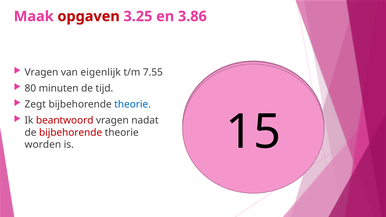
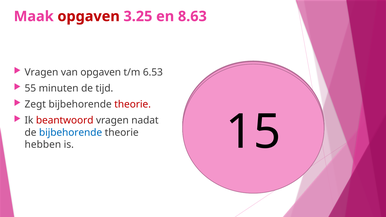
3.86: 3.86 -> 8.63 (192, 16)
van eigenlijk: eigenlijk -> opgaven (101, 72)
7.55: 7.55 -> 6.53 (153, 72)
80: 80 -> 55 (30, 88)
theorie colour: blue -> red (133, 104)
bijbehorende colour: red -> blue (71, 133)
worden: worden -> hebben (43, 145)
